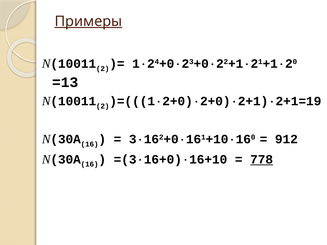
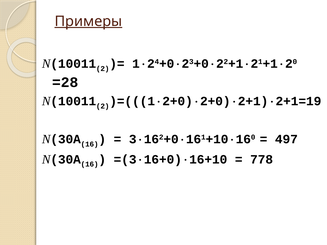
=13: =13 -> =28 (65, 82)
912: 912 -> 497 (286, 139)
778 underline: present -> none (262, 159)
